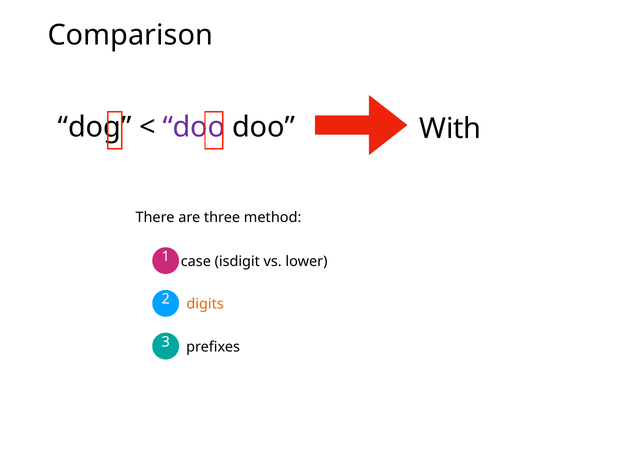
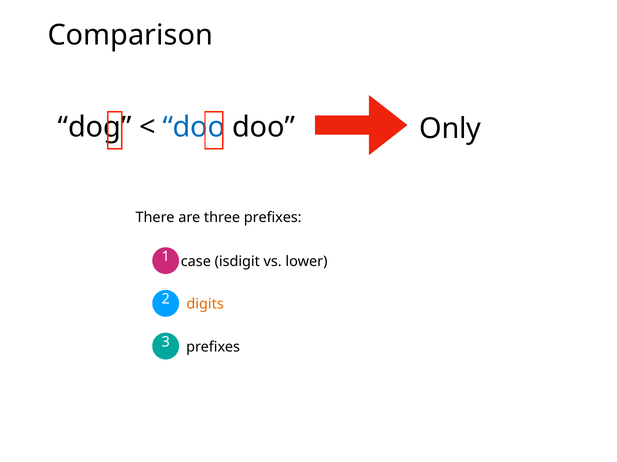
doo colour: purple -> blue (194, 127)
With: With -> Only (450, 129)
three method: method -> prefixes (273, 218)
